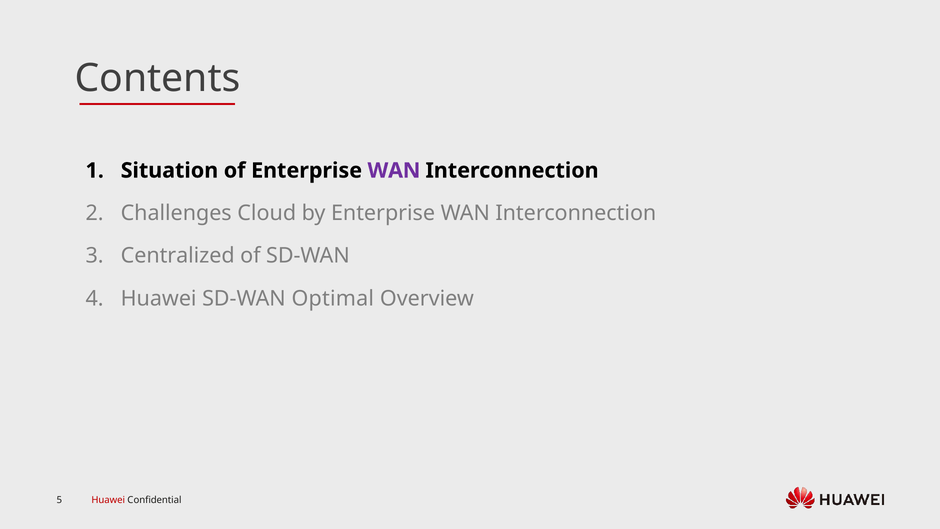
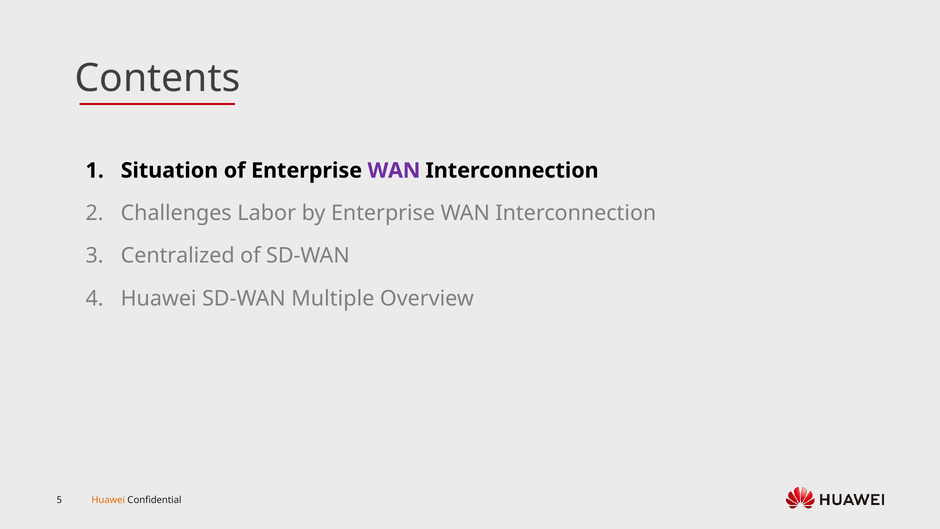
Cloud: Cloud -> Labor (267, 213)
Optimal: Optimal -> Multiple (333, 298)
Huawei colour: red -> orange (108, 500)
